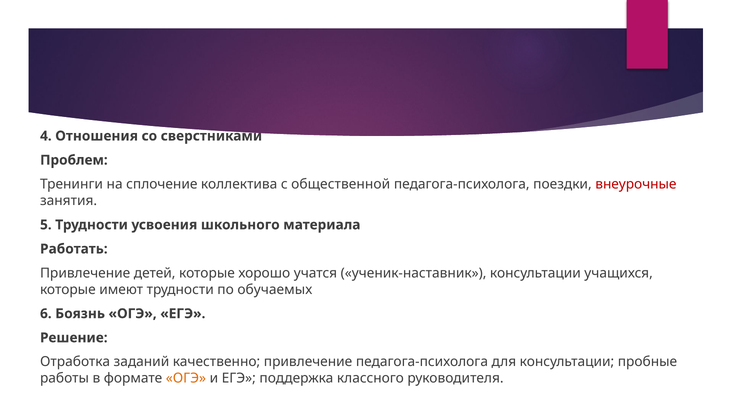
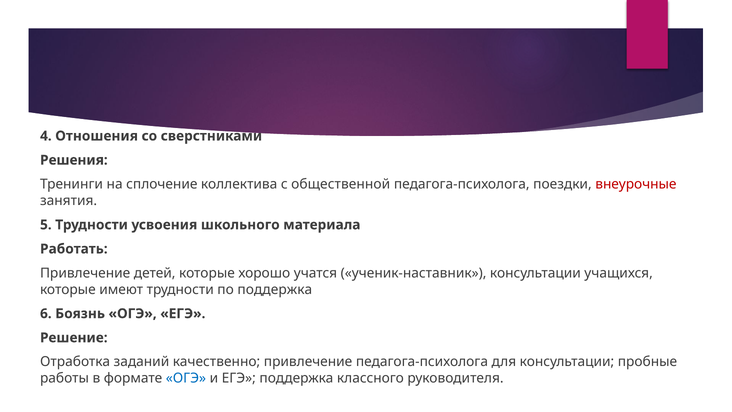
Проблем: Проблем -> Решения (74, 160)
по обучаемых: обучаемых -> поддержка (275, 289)
ОГЭ colour: orange -> blue (186, 378)
